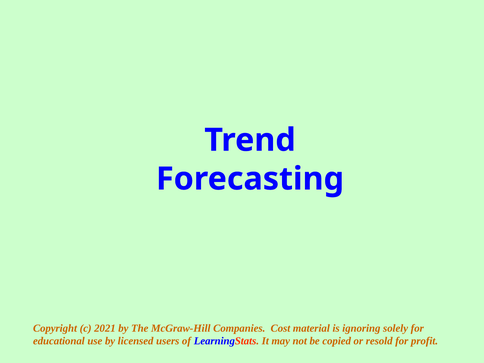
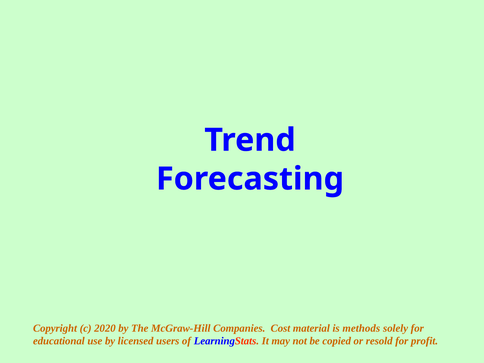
2021: 2021 -> 2020 (105, 328)
ignoring: ignoring -> methods (361, 328)
